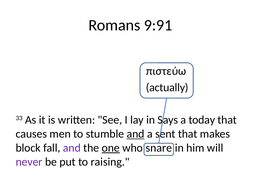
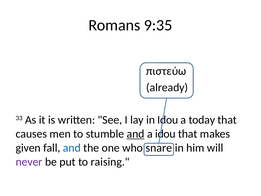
9:91: 9:91 -> 9:35 (158, 25)
actually: actually -> already (167, 87)
in Says: Says -> Idou (168, 120)
a sent: sent -> idou (165, 134)
block: block -> given (28, 148)
and colour: purple -> blue (72, 148)
one underline: present -> none (111, 148)
